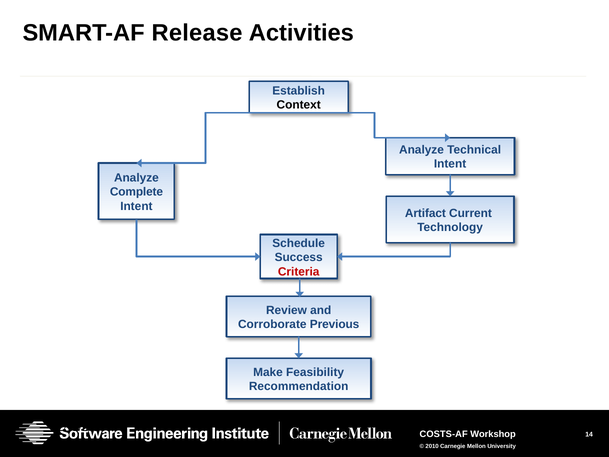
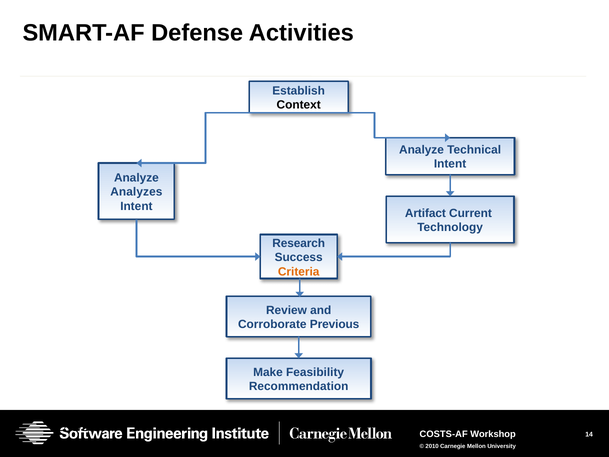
Release: Release -> Defense (197, 33)
Complete: Complete -> Analyzes (136, 192)
Schedule: Schedule -> Research (299, 243)
Criteria colour: red -> orange (299, 272)
